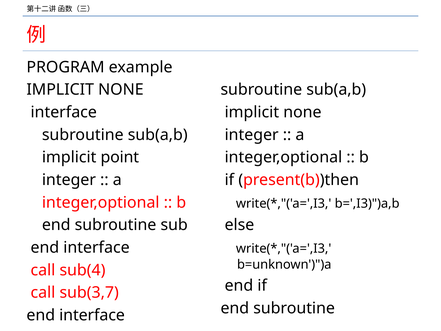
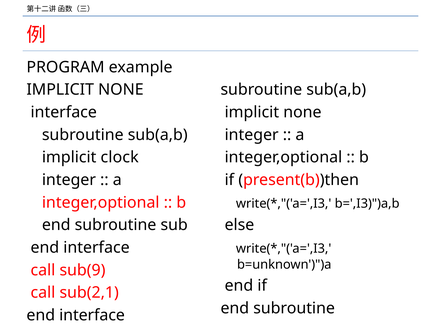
point: point -> clock (120, 157)
sub(4: sub(4 -> sub(9 (82, 270)
sub(3,7: sub(3,7 -> sub(2,1 (89, 292)
